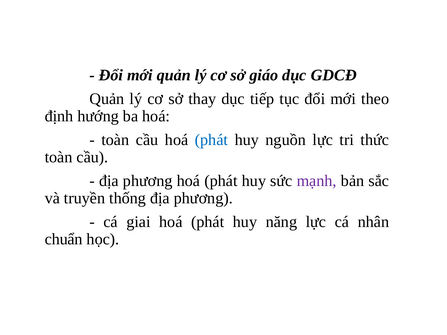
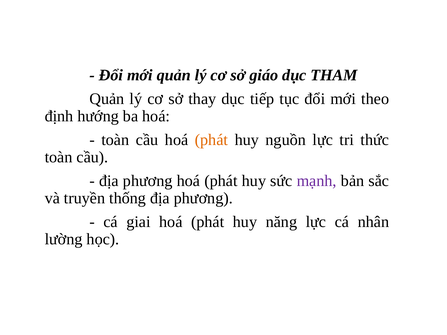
GDCĐ: GDCĐ -> THAM (334, 75)
phát colour: blue -> orange (211, 140)
chuẩn: chuẩn -> lường (64, 239)
